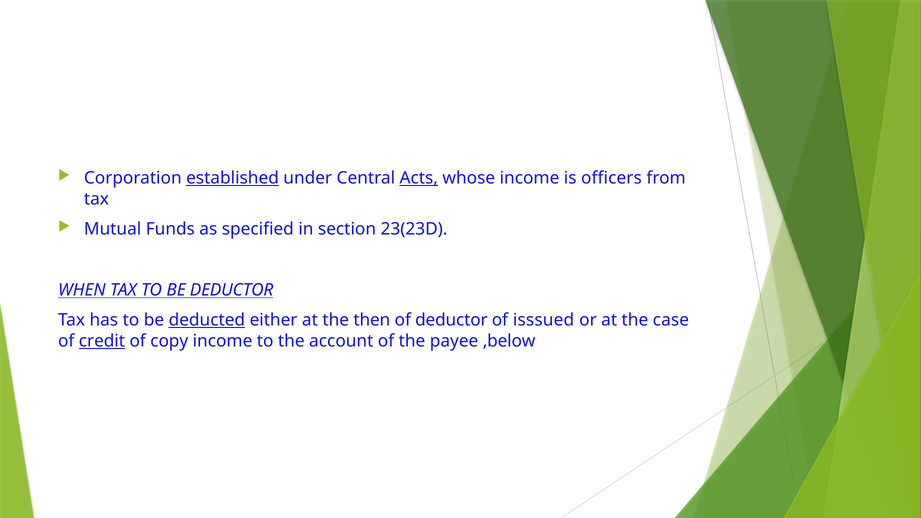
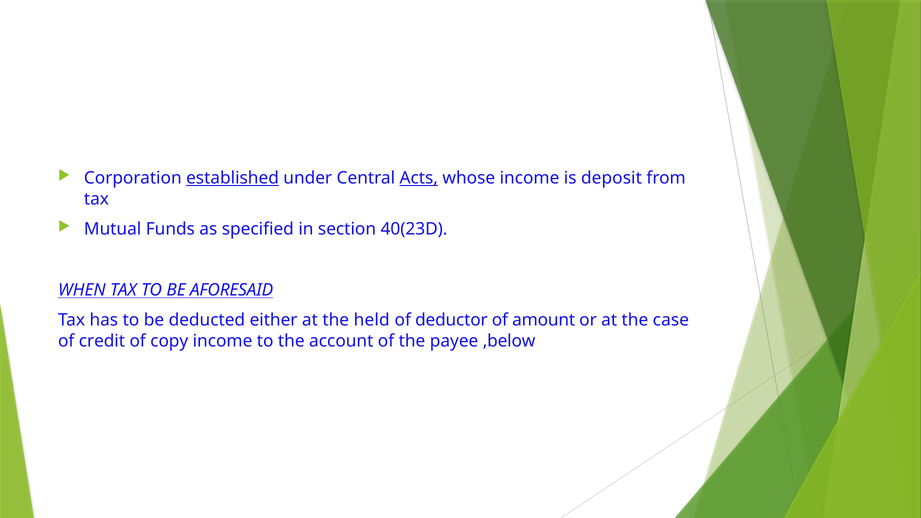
officers: officers -> deposit (611, 178)
23(23D: 23(23D -> 40(23D (414, 229)
BE DEDUCTOR: DEDUCTOR -> AFORESAID (232, 290)
deducted underline: present -> none (207, 320)
then: then -> held (372, 320)
isssued: isssued -> amount (544, 320)
credit underline: present -> none (102, 341)
